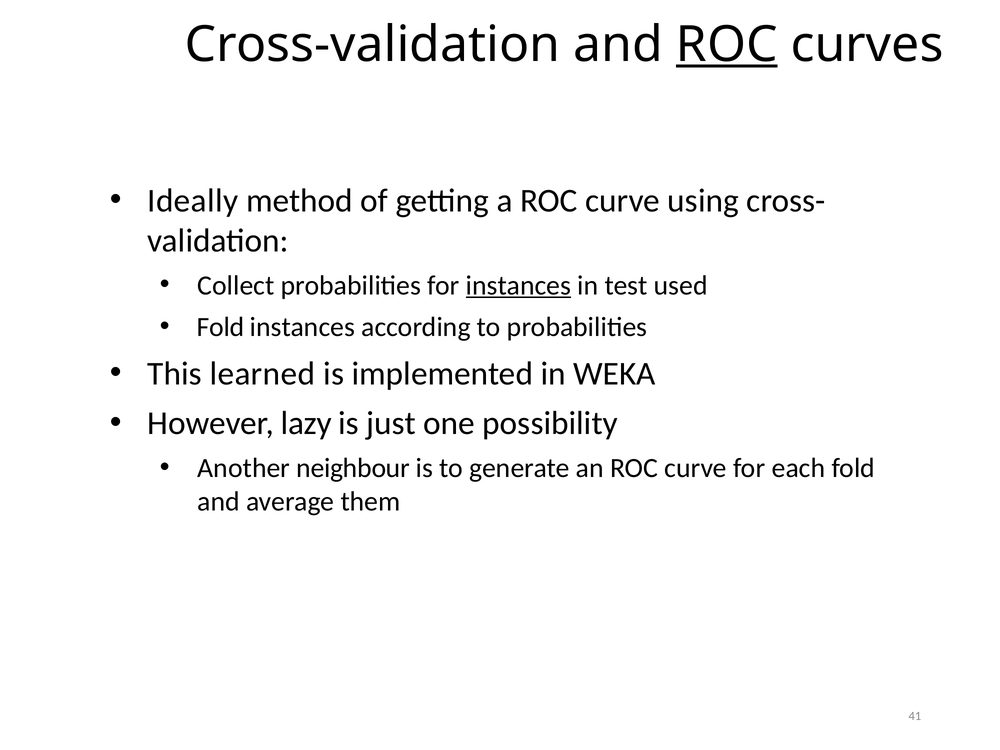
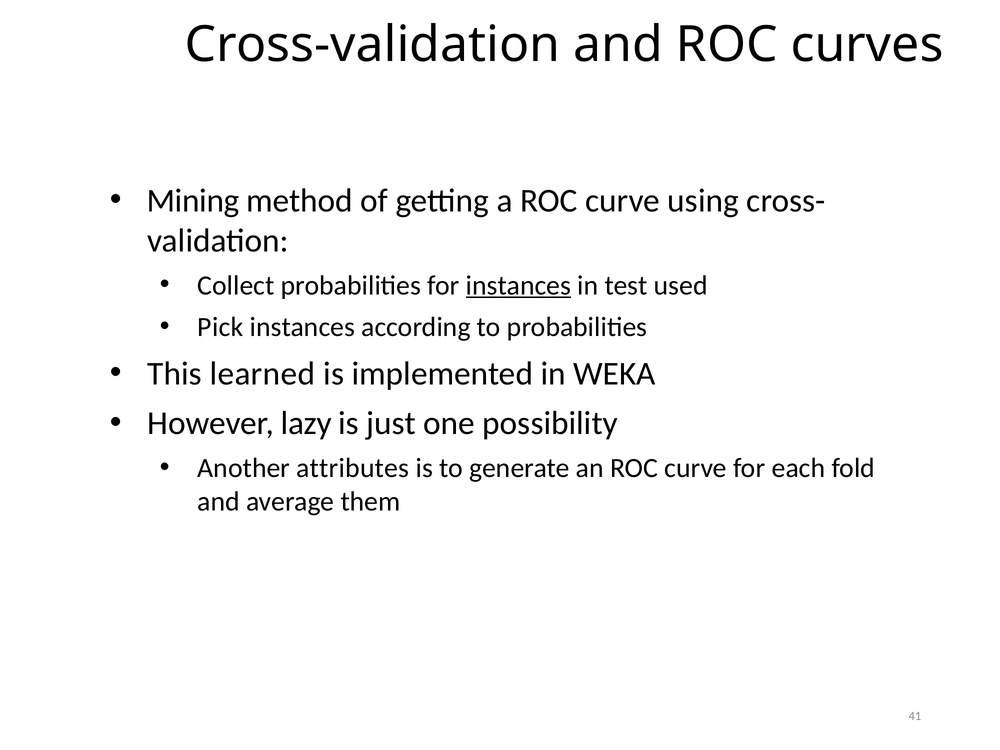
ROC underline: present -> none (727, 45)
Ideally: Ideally -> Mining (193, 201)
Fold: Fold -> Pick (220, 327)
neighbour: neighbour -> attributes (353, 468)
